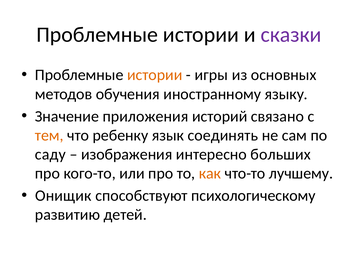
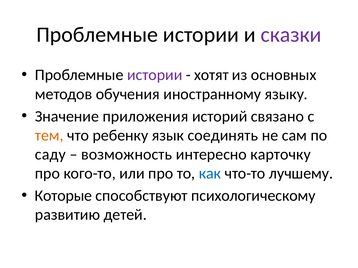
истории colour: orange -> purple (155, 75)
игры: игры -> хотят (211, 75)
изображения: изображения -> возможность (127, 155)
больших: больших -> карточку (281, 155)
как colour: orange -> blue (210, 174)
Онищик: Онищик -> Которые (63, 196)
